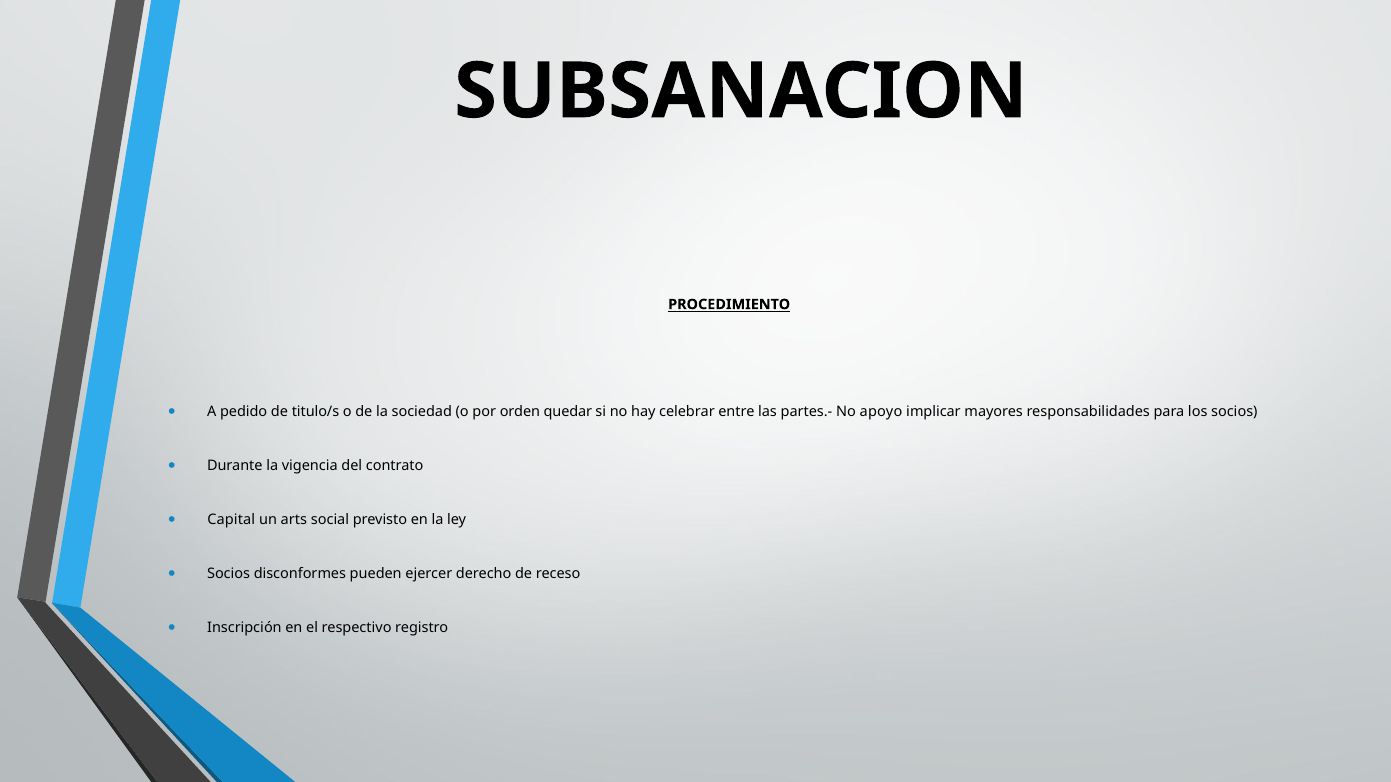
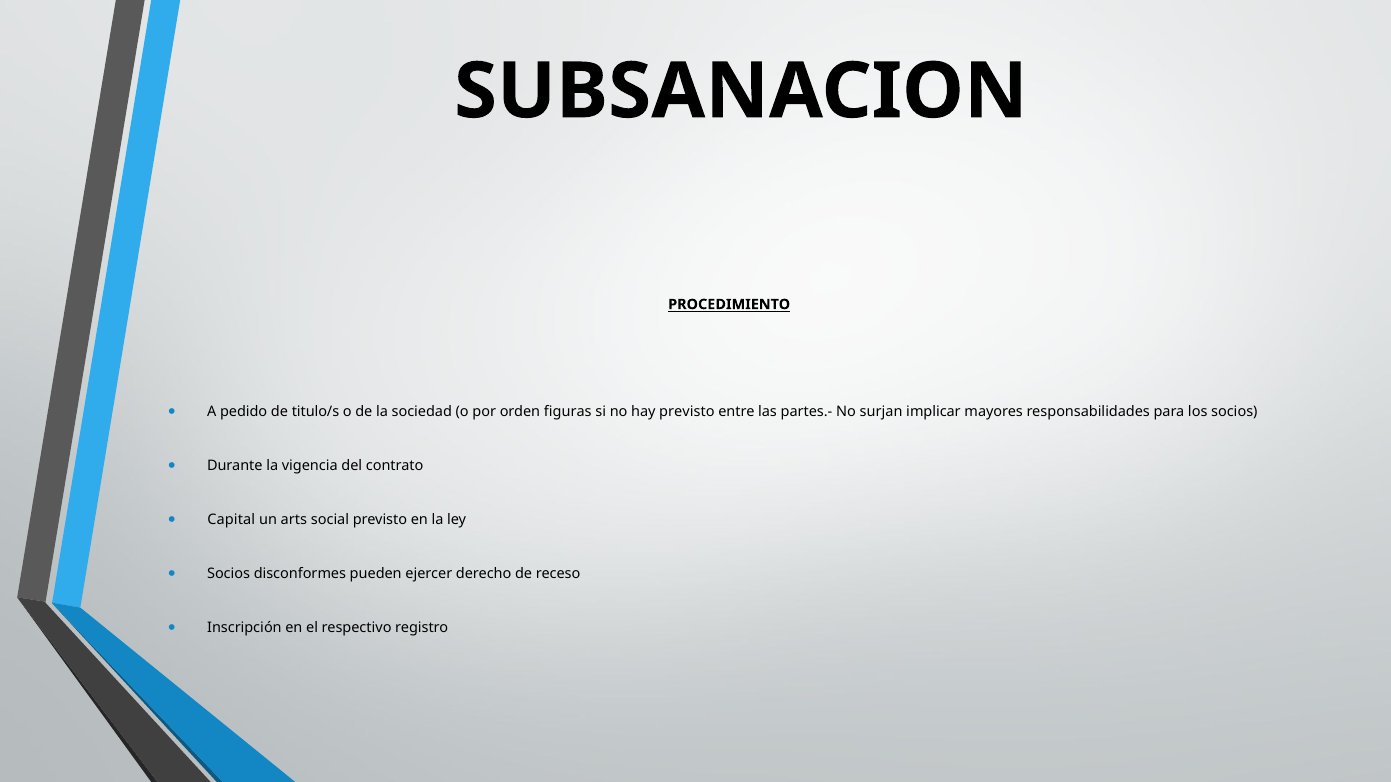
quedar: quedar -> figuras (568, 412)
hay celebrar: celebrar -> previsto (687, 412)
apoyo: apoyo -> surjan (881, 412)
